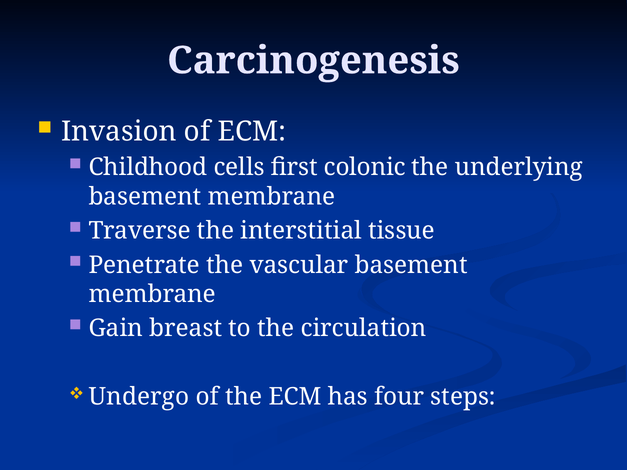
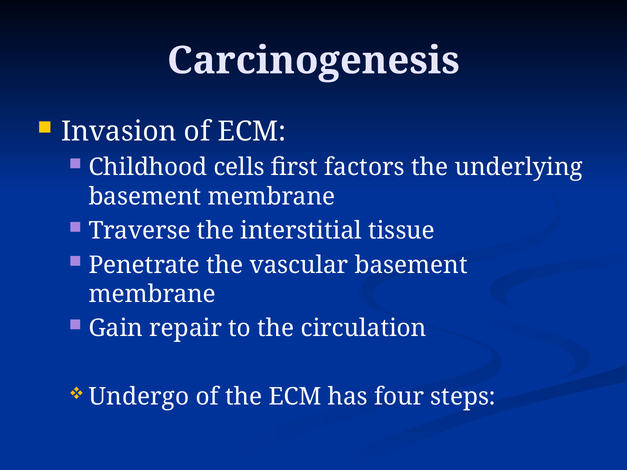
colonic: colonic -> factors (365, 168)
breast: breast -> repair (186, 329)
